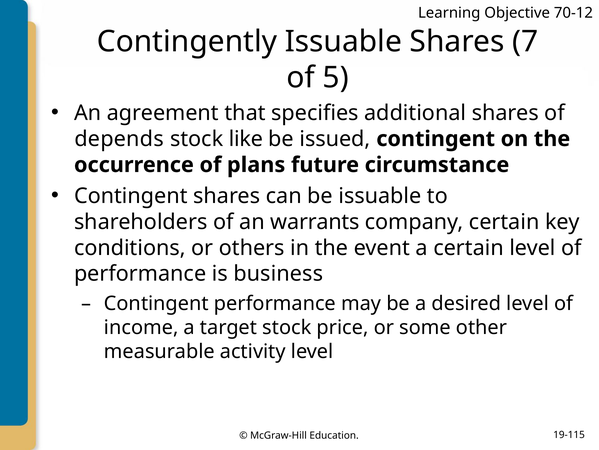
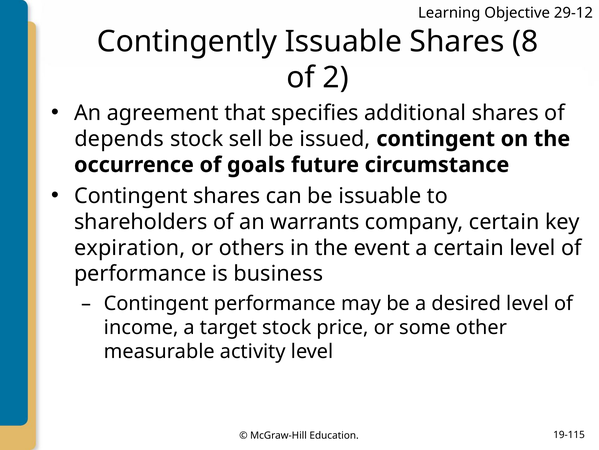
70-12: 70-12 -> 29-12 (573, 13)
7: 7 -> 8 (525, 42)
5: 5 -> 2 (336, 78)
like: like -> sell (246, 139)
plans: plans -> goals (256, 165)
conditions: conditions -> expiration (130, 247)
